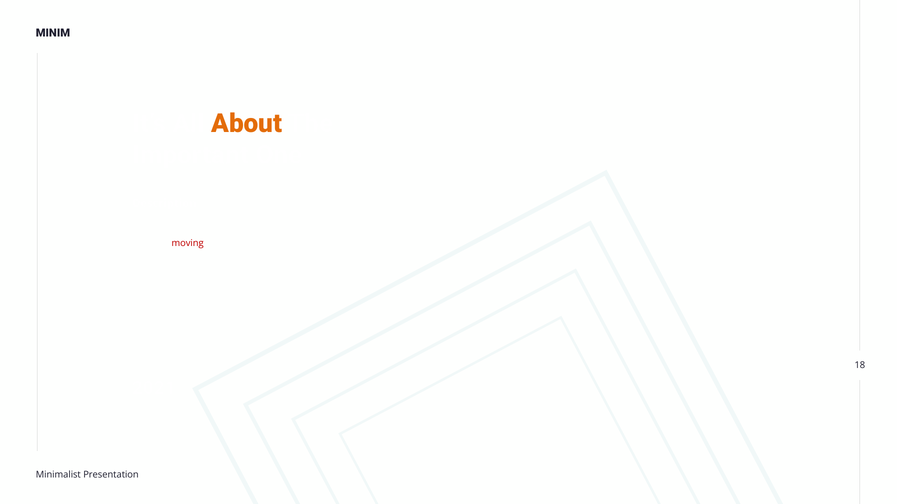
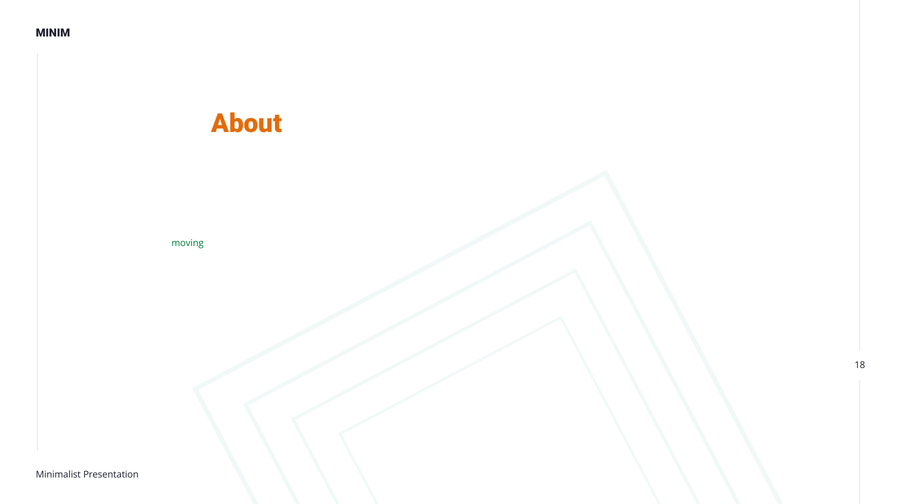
moving colour: red -> green (188, 243)
